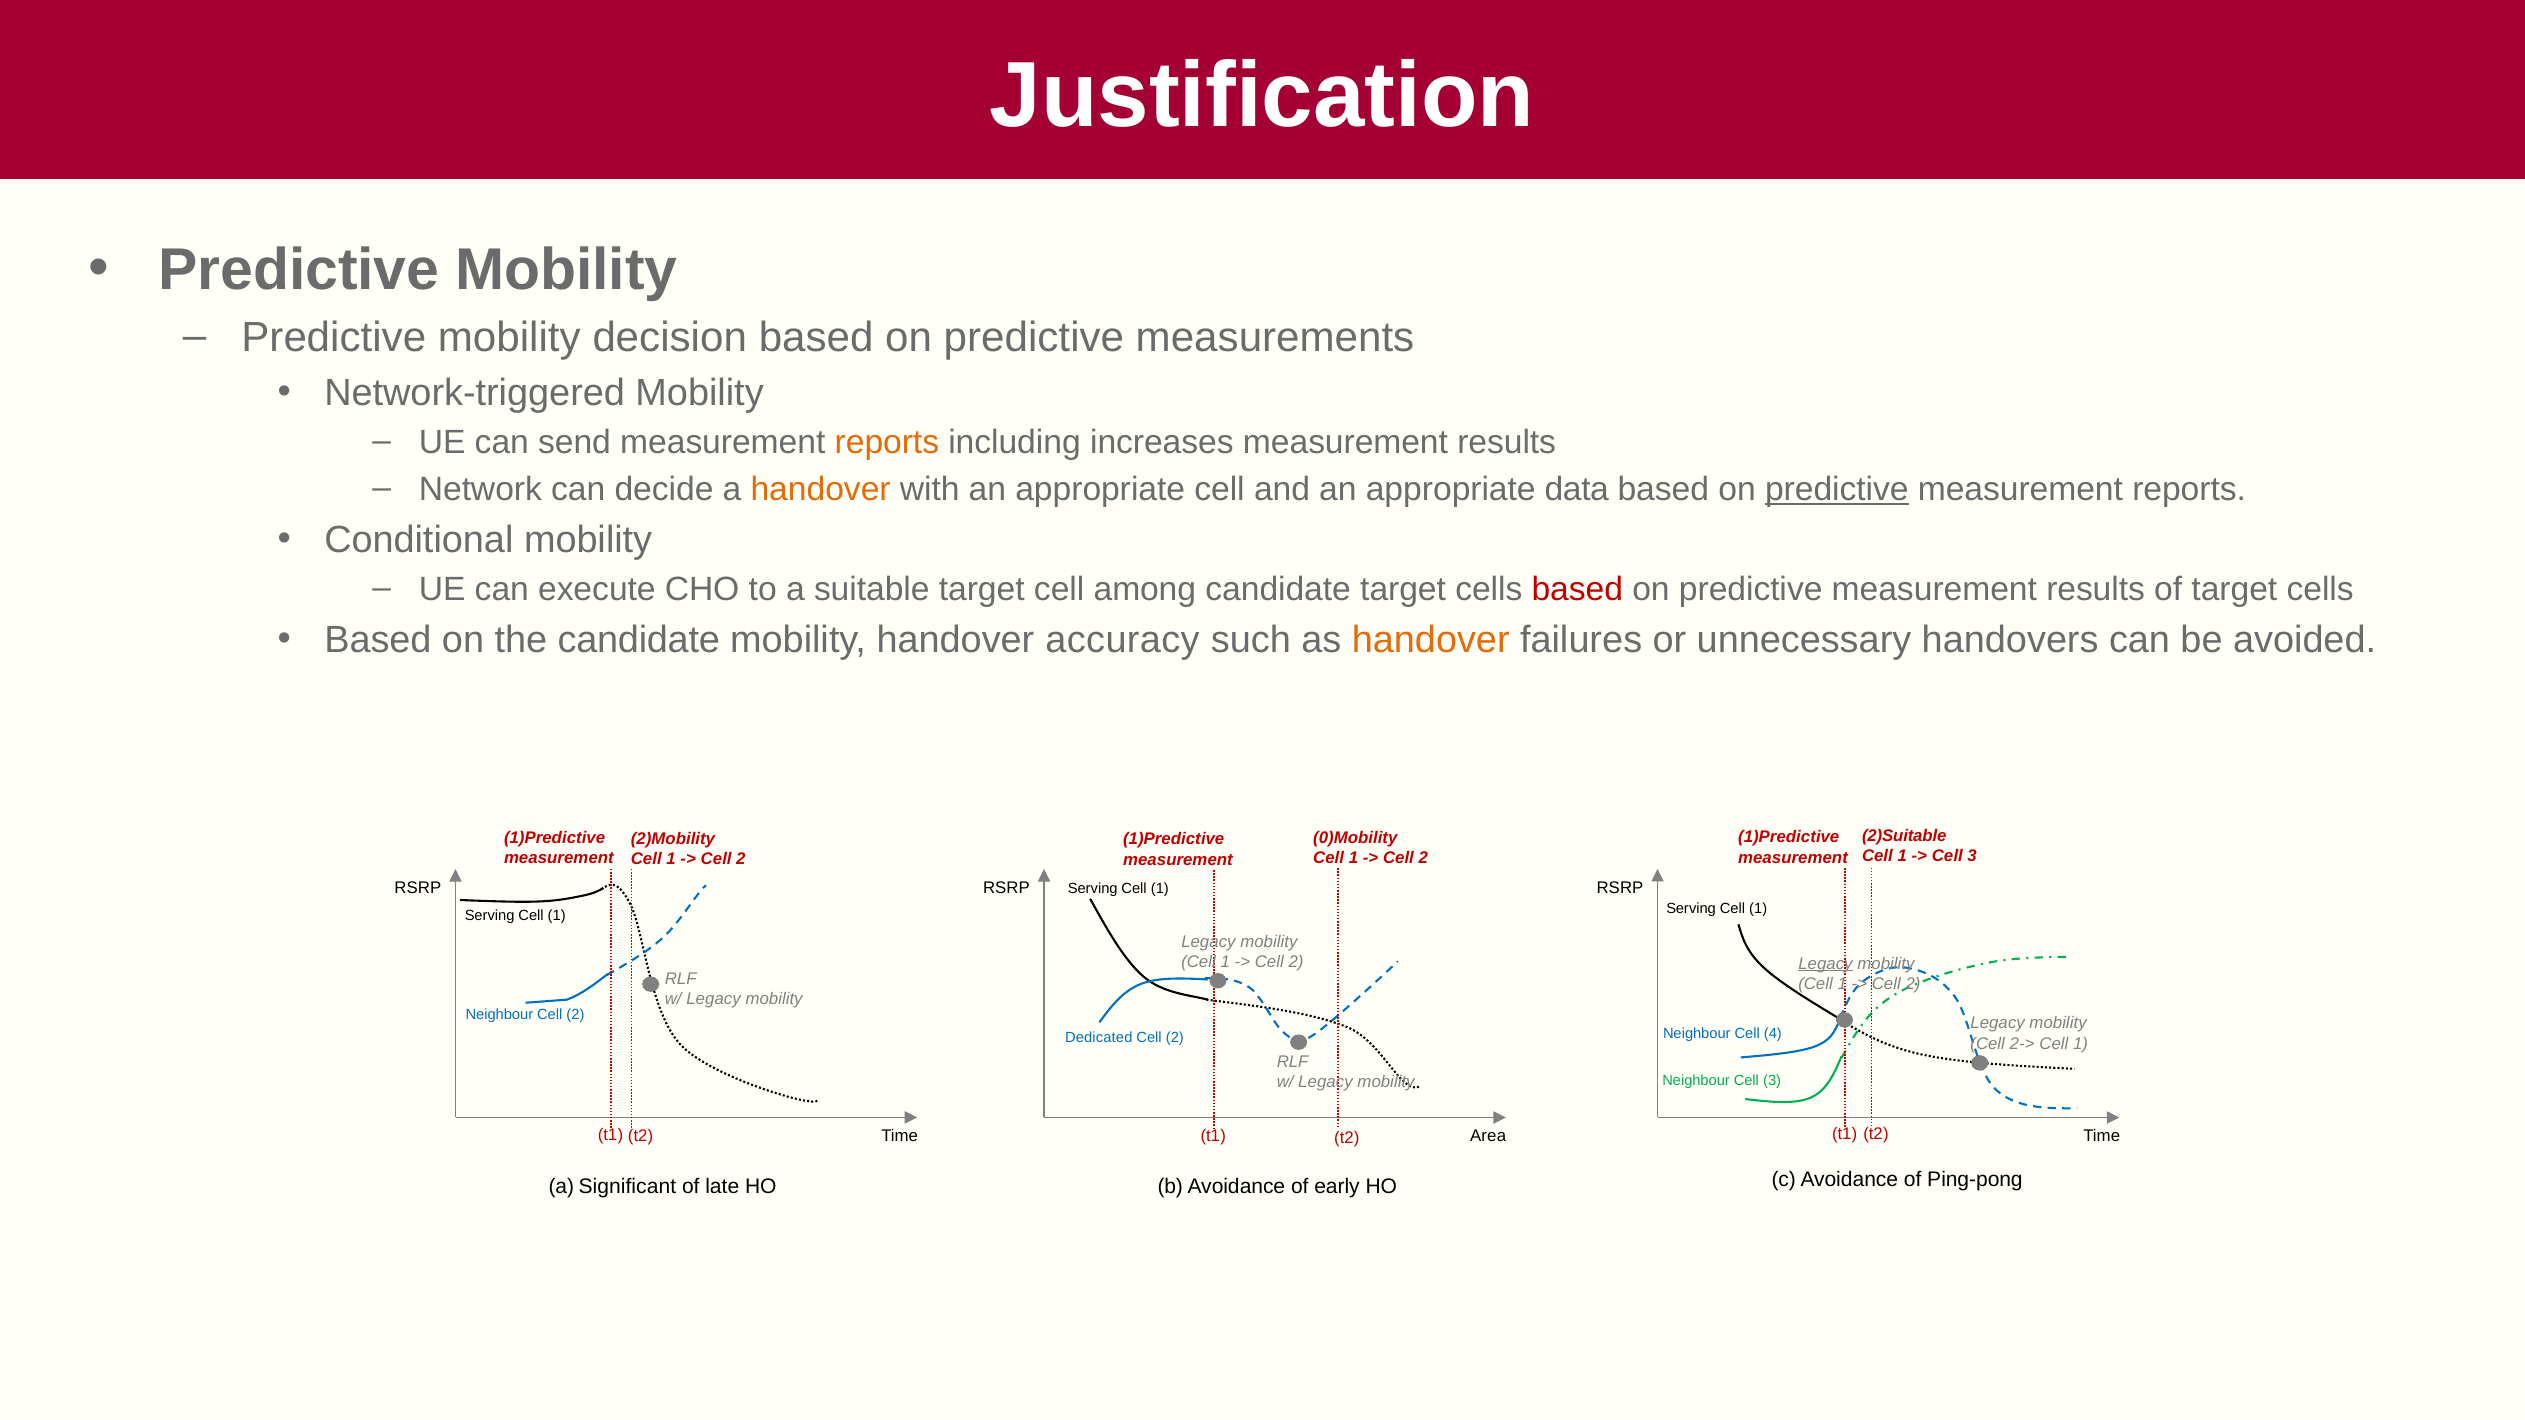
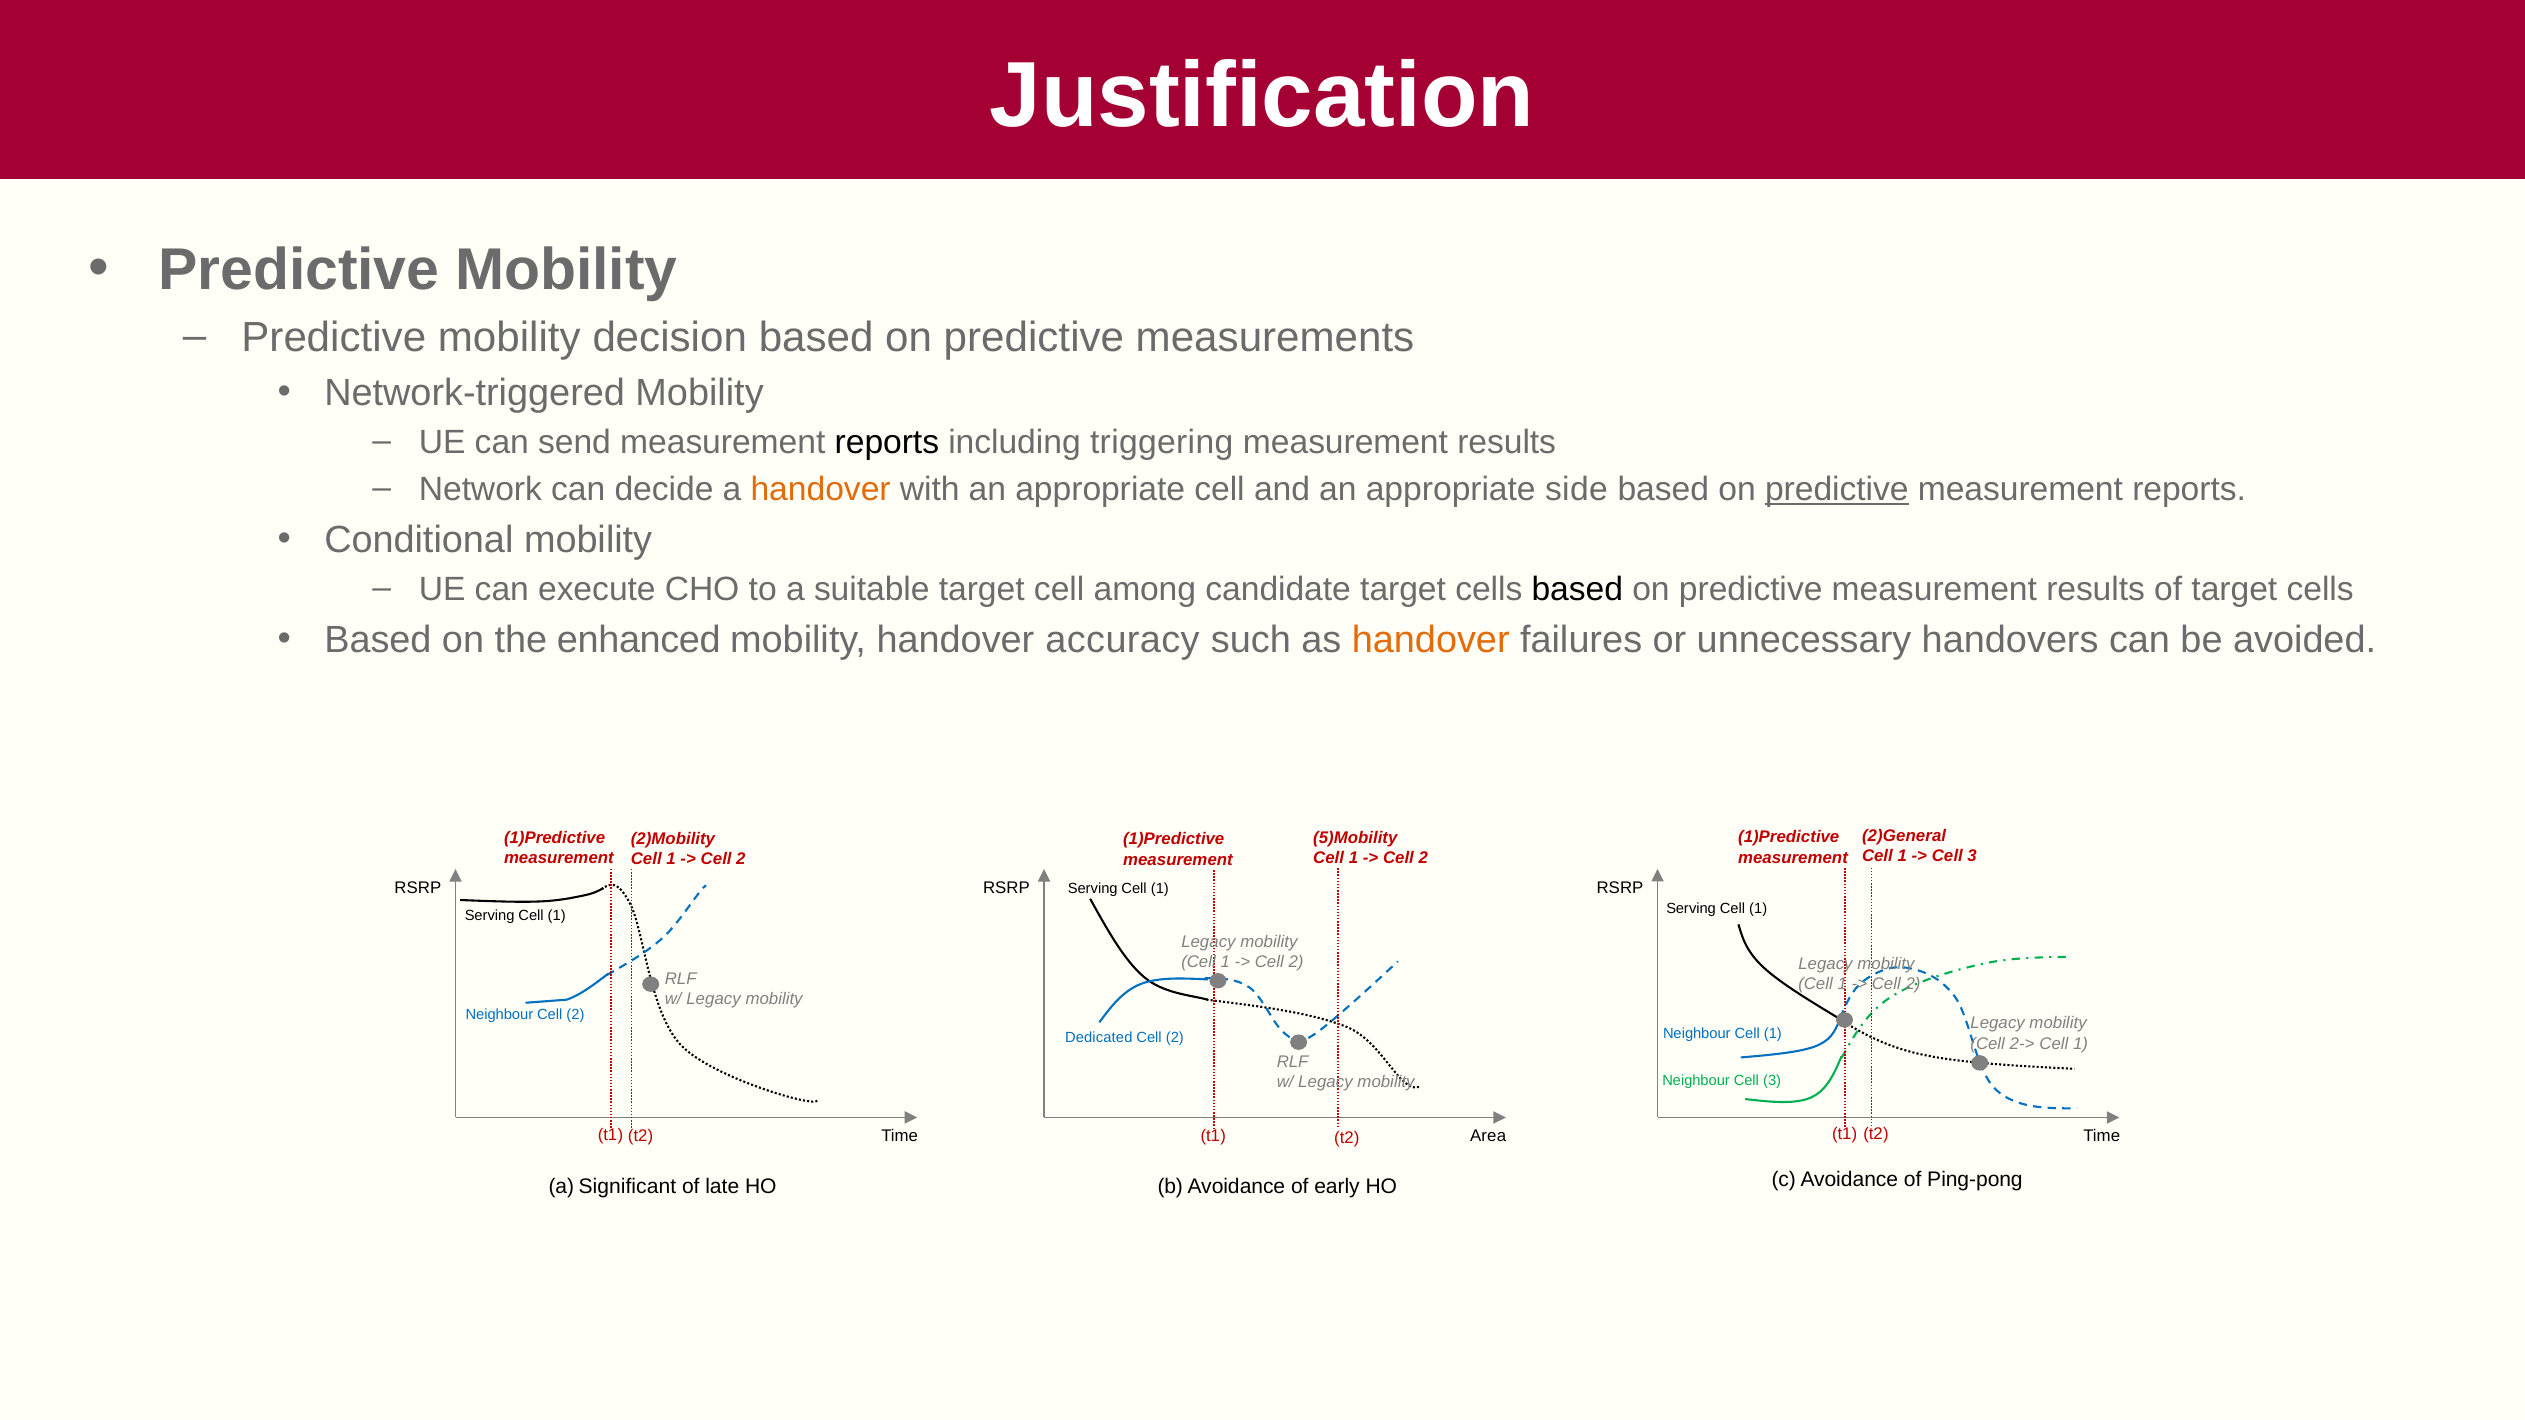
reports colour: orange -> black (887, 442)
increases: increases -> triggering (1162, 442)
data: data -> side (1576, 490)
based colour: red -> black (1577, 590)
the candidate: candidate -> enhanced (639, 641)
2)Suitable: 2)Suitable -> 2)General (1904, 836)
0)Mobility: 0)Mobility -> 5)Mobility (1355, 838)
Legacy underline: present -> none (1825, 964)
Neighbour Cell 4: 4 -> 1 (1773, 1034)
